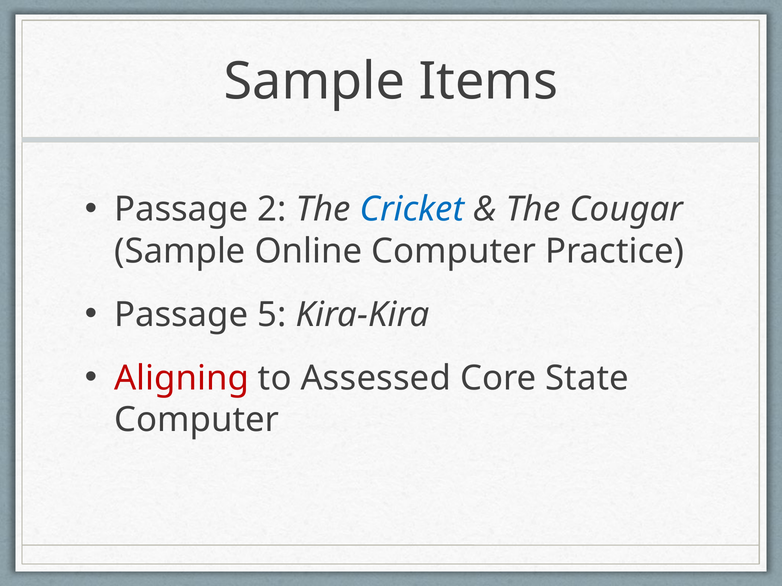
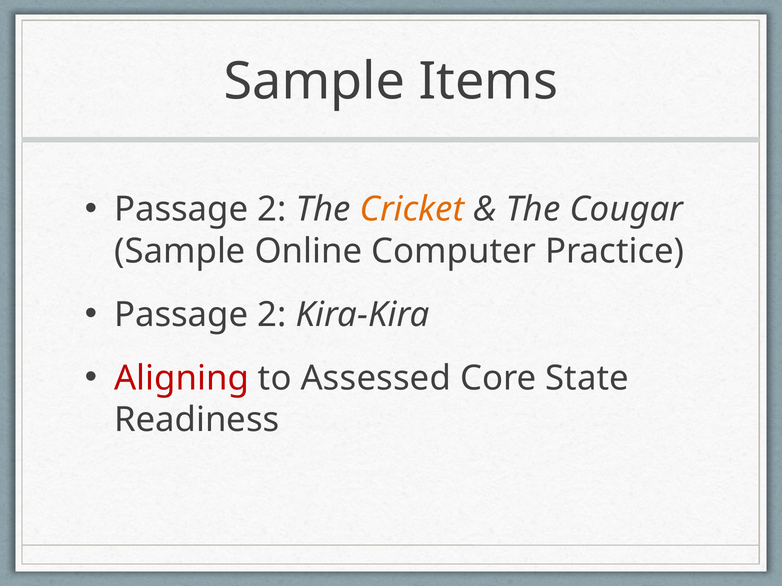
Cricket colour: blue -> orange (412, 210)
5: 5 -> 2 (272, 315)
Computer: Computer -> Readiness (197, 420)
